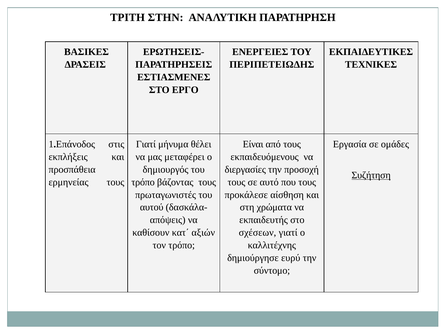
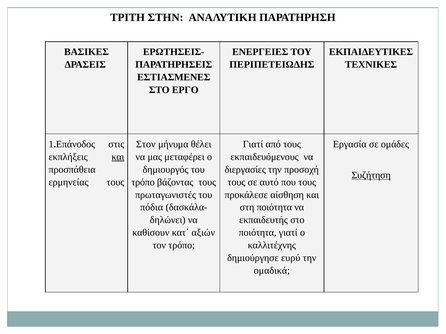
Γιατί: Γιατί -> Στον (146, 144)
Είναι: Είναι -> Γιατί (253, 144)
και underline: none -> present (118, 157)
αυτού: αυτού -> πόδια (152, 208)
στη χρώματα: χρώματα -> ποιότητα (274, 208)
απόψεις: απόψεις -> δηλώνει (168, 220)
σχέσεων: σχέσεων -> ποιότητα (258, 233)
σύντομο: σύντομο -> ομαδικά (272, 271)
